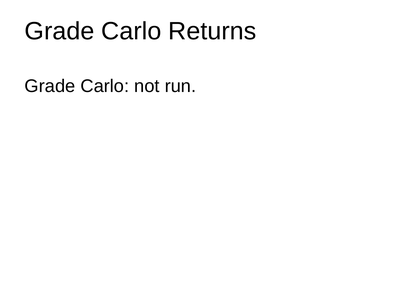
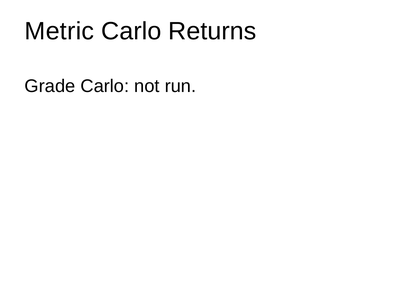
Grade: Grade -> Metric (59, 31)
